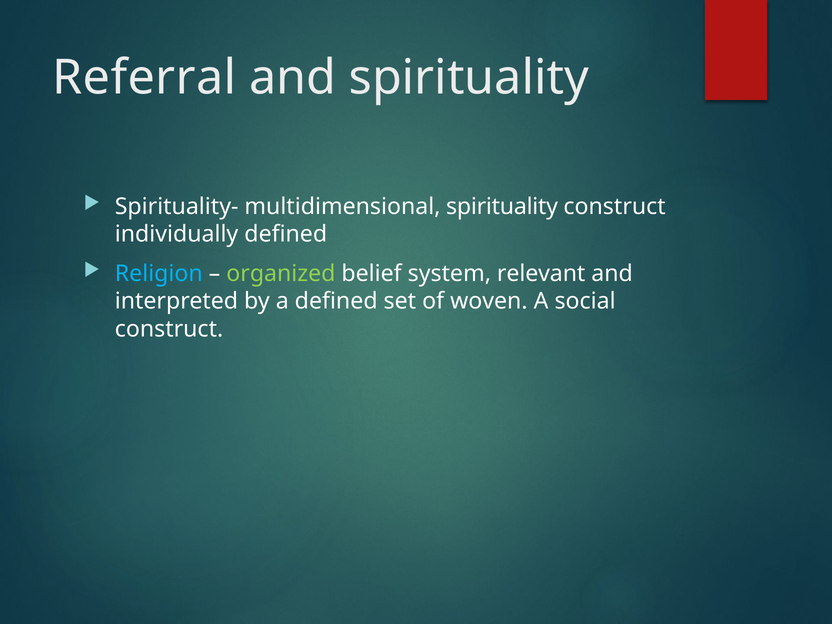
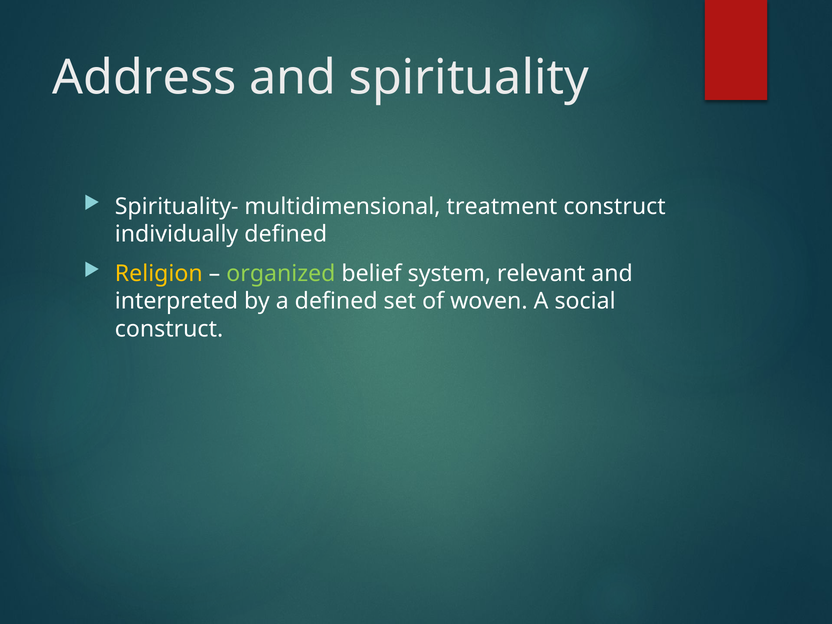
Referral: Referral -> Address (145, 78)
multidimensional spirituality: spirituality -> treatment (502, 206)
Religion colour: light blue -> yellow (159, 274)
